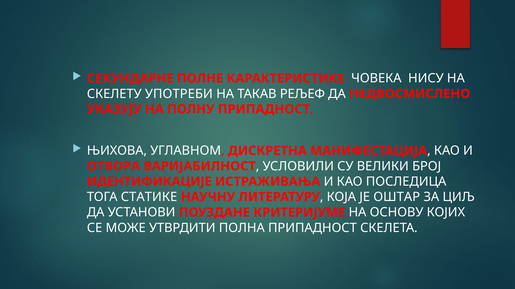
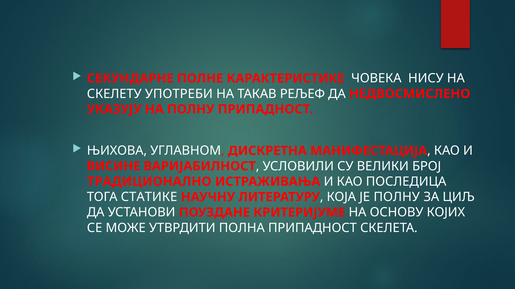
ОТВОРА: ОТВОРА -> ВИСИНЕ (114, 167)
ИДЕНТИФИКАЦИЈЕ: ИДЕНТИФИКАЦИЈЕ -> ТРАДИЦИОНАЛНО (149, 182)
ЈЕ ОШТАР: ОШТАР -> ПОЛНУ (397, 197)
